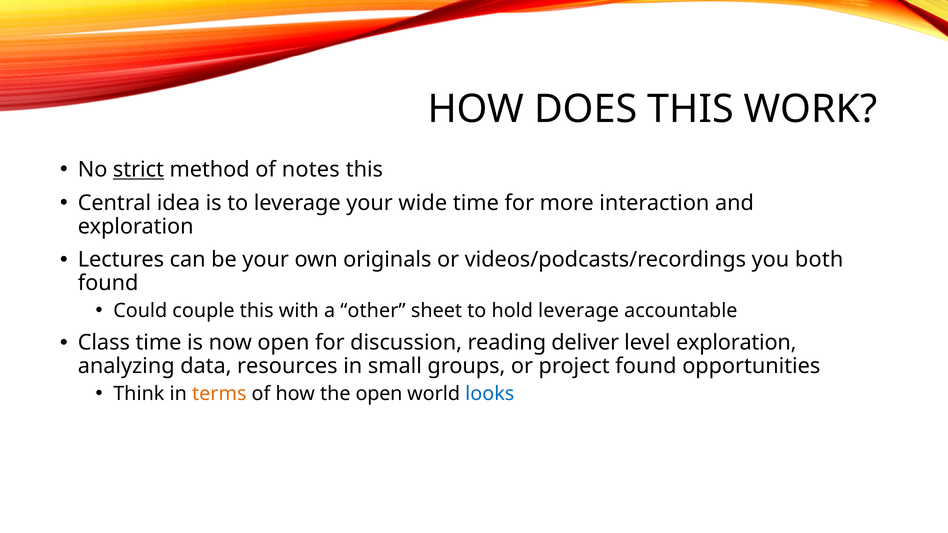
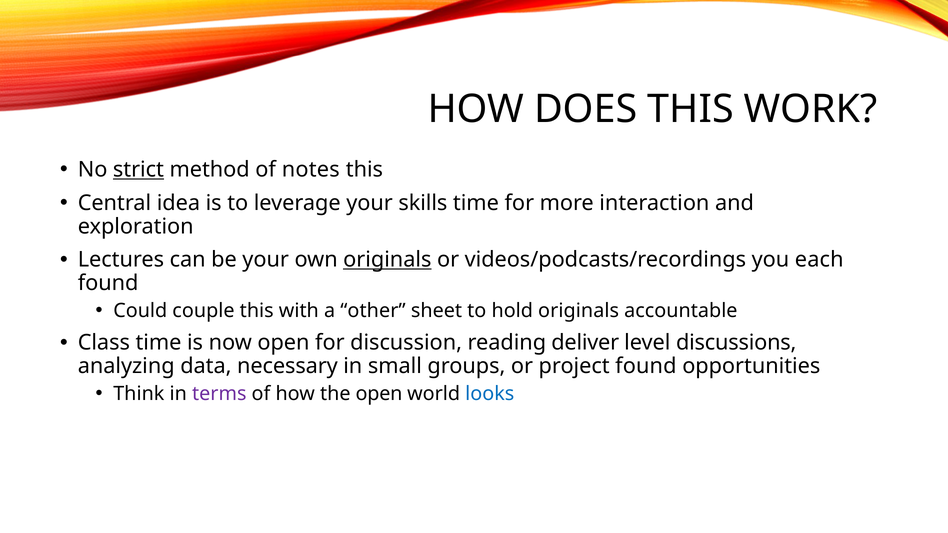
wide: wide -> skills (423, 203)
originals underline: none -> present (387, 260)
both: both -> each (819, 260)
hold leverage: leverage -> originals (579, 311)
level exploration: exploration -> discussions (736, 343)
resources: resources -> necessary (287, 366)
terms colour: orange -> purple (219, 394)
